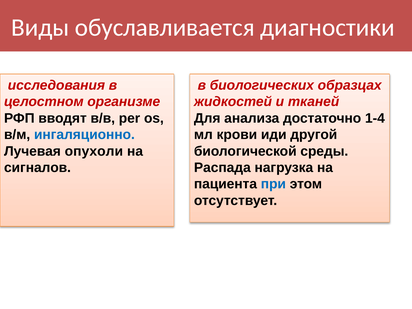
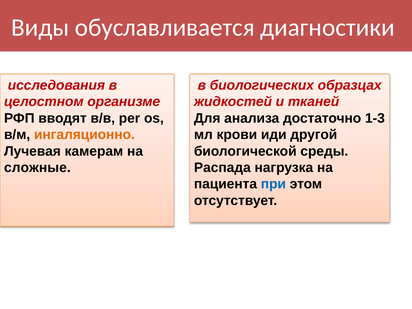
1-4: 1-4 -> 1-3 (375, 118)
ингаляционно colour: blue -> orange (84, 135)
опухоли: опухоли -> камерам (94, 151)
сигналов: сигналов -> сложные (37, 168)
